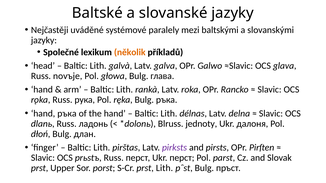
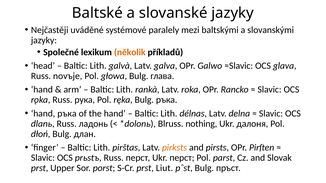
jednoty: jednoty -> nothing (201, 124)
pirksts colour: purple -> orange (175, 148)
prst Lith: Lith -> Liut (164, 168)
